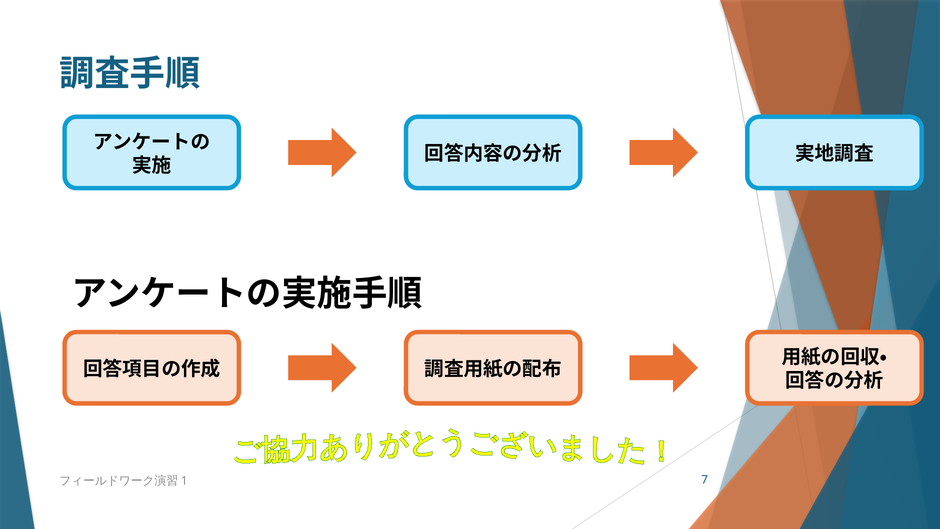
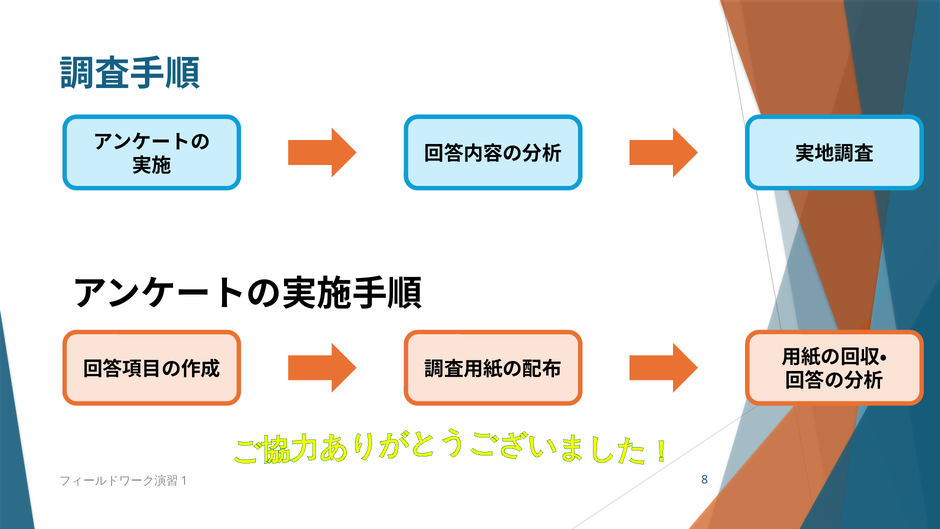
7: 7 -> 8 (705, 480)
